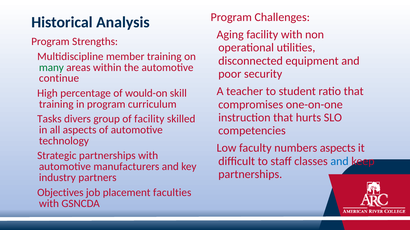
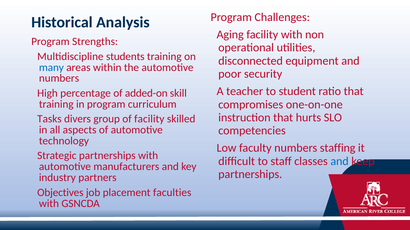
member: member -> students (125, 57)
many colour: green -> blue (51, 68)
continue: continue -> numbers (59, 79)
would-on: would-on -> added-on (146, 93)
numbers aspects: aspects -> staffing (338, 148)
